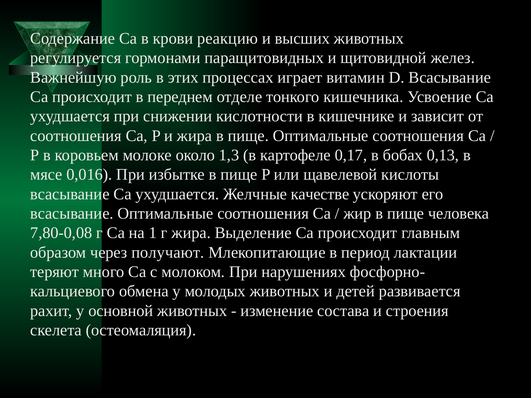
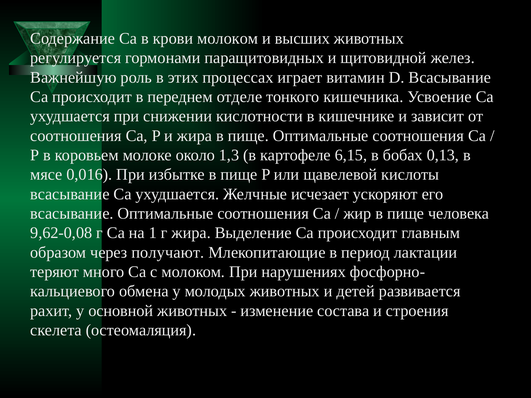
крови реакцию: реакцию -> молоком (228, 38)
0,17: 0,17 -> 6,15 (351, 155)
качестве: качестве -> исчезает (320, 194)
7,80-0,08: 7,80-0,08 -> 9,62-0,08 (61, 233)
